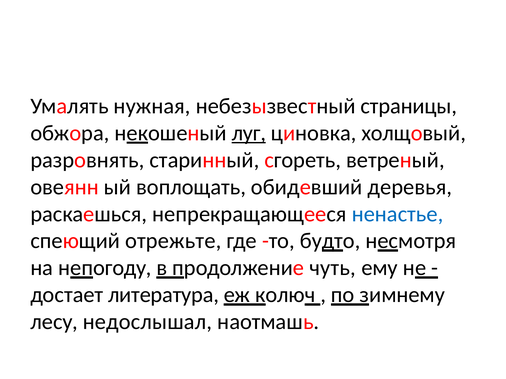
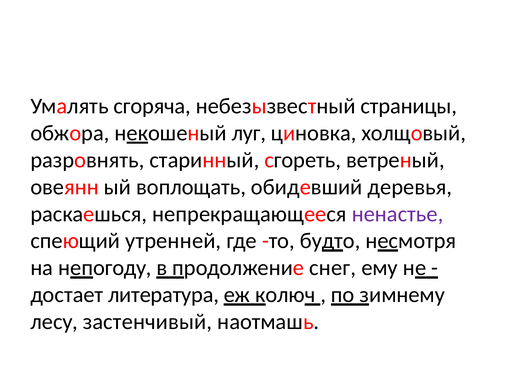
нужная: нужная -> сгоряча (152, 106)
луг underline: present -> none (249, 133)
ненастье colour: blue -> purple (397, 214)
отрежьте: отрежьте -> утренней (173, 241)
чуть: чуть -> снег (333, 268)
недослышал: недослышал -> застенчивый (147, 322)
